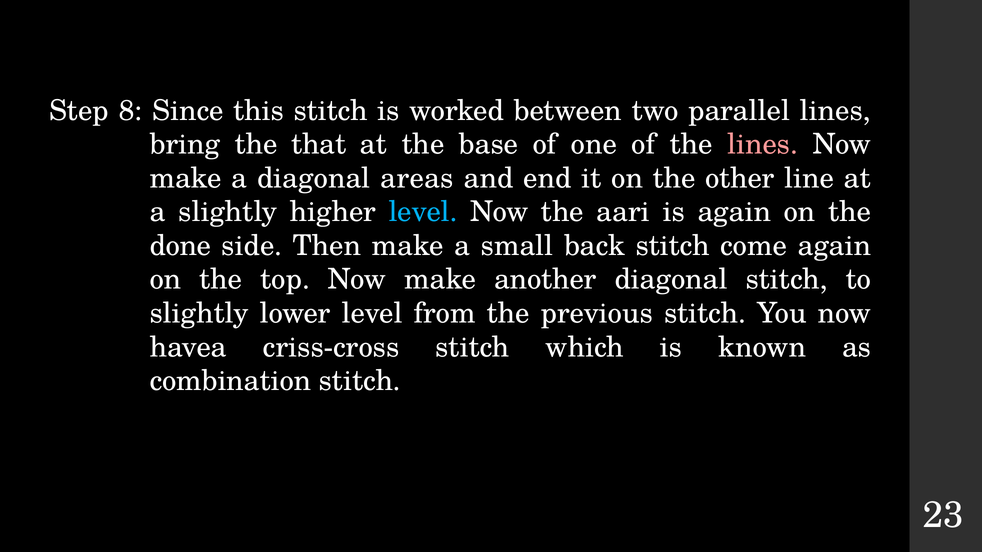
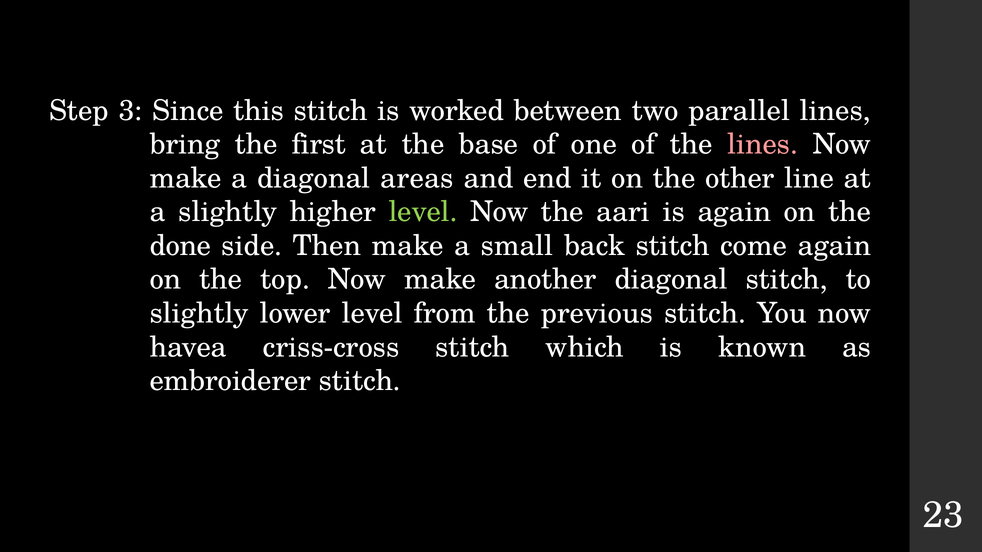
8: 8 -> 3 (131, 111)
that: that -> first (319, 144)
level colour: light blue -> light green (423, 212)
combination: combination -> embroiderer (230, 381)
